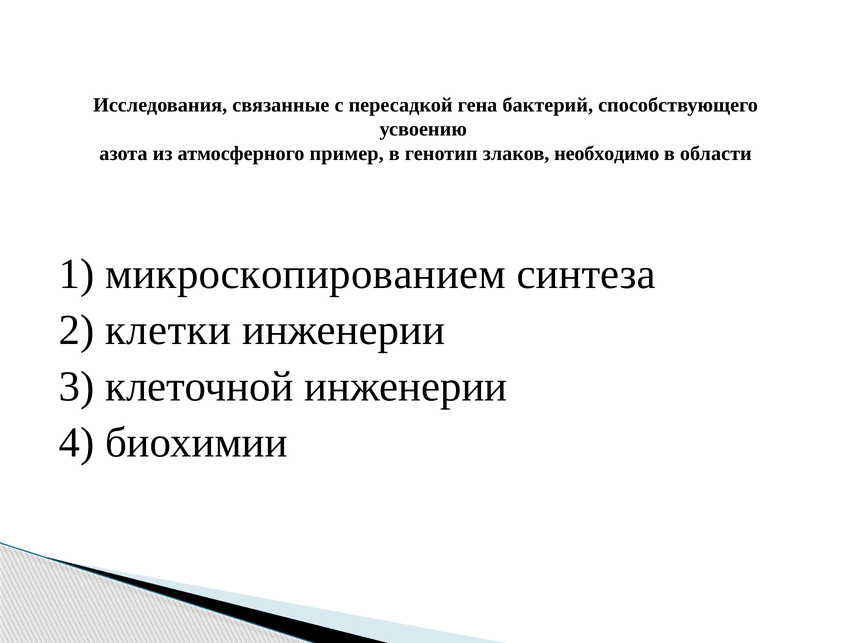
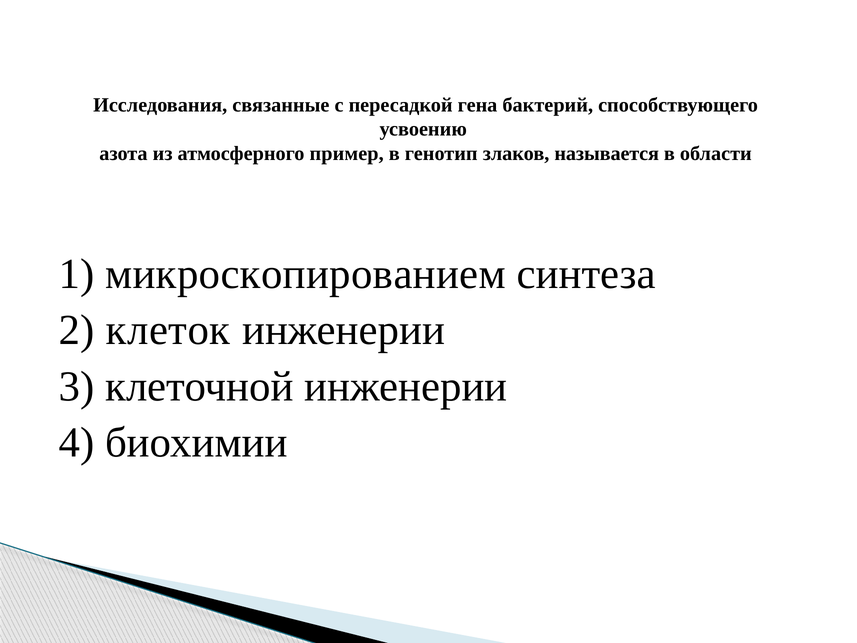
необходимо: необходимо -> называется (607, 153)
клетки: клетки -> клеток (168, 330)
